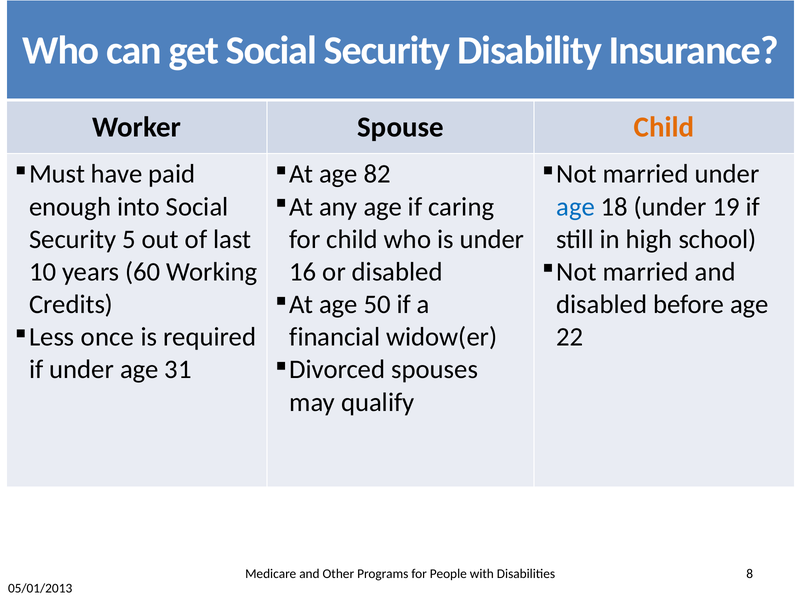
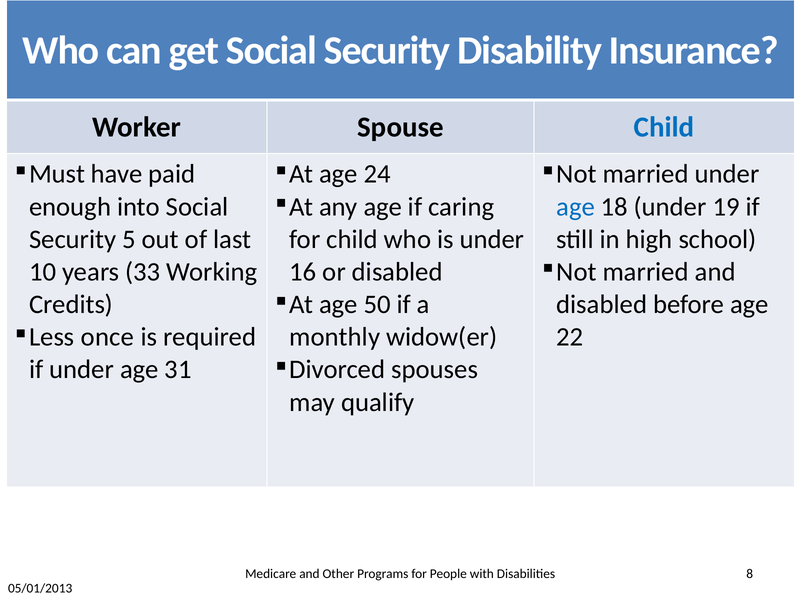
Child colour: orange -> blue (664, 127)
82: 82 -> 24 (377, 174)
60: 60 -> 33 (143, 272)
financial: financial -> monthly (335, 337)
